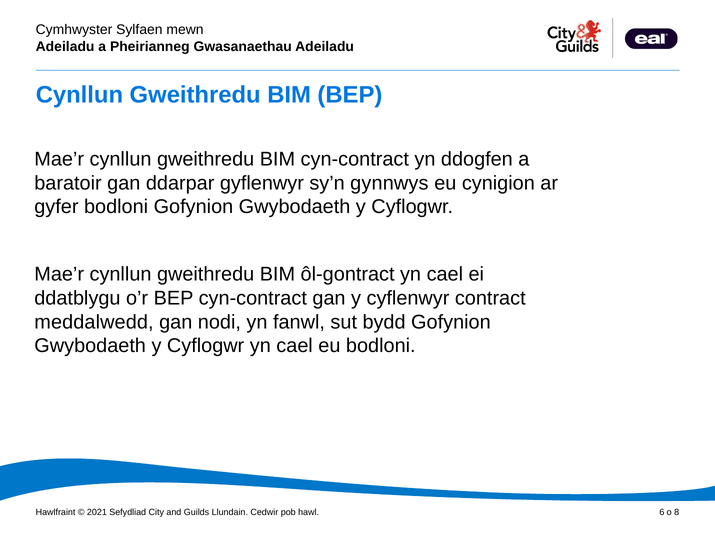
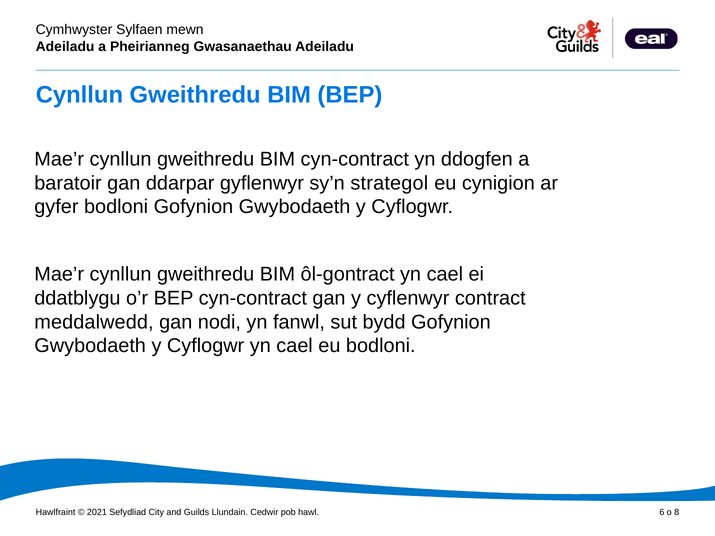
gynnwys: gynnwys -> strategol (389, 183)
